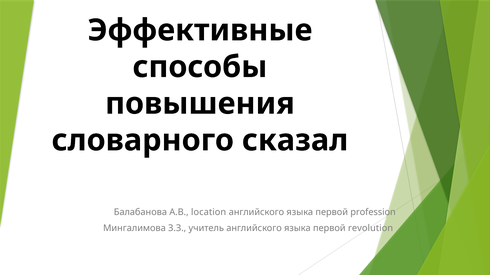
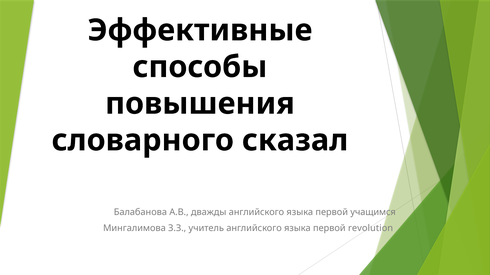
location: location -> дважды (209, 213)
profession: profession -> учащимся (373, 213)
